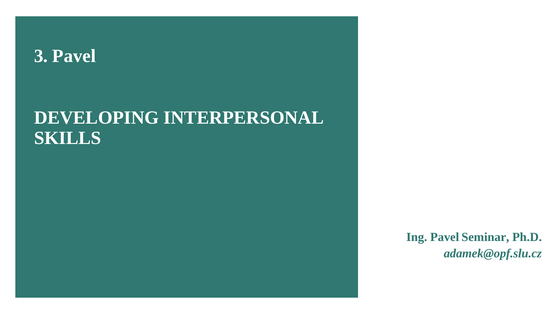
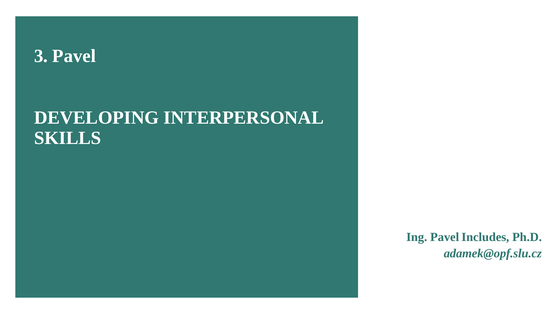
Seminar: Seminar -> Includes (485, 237)
